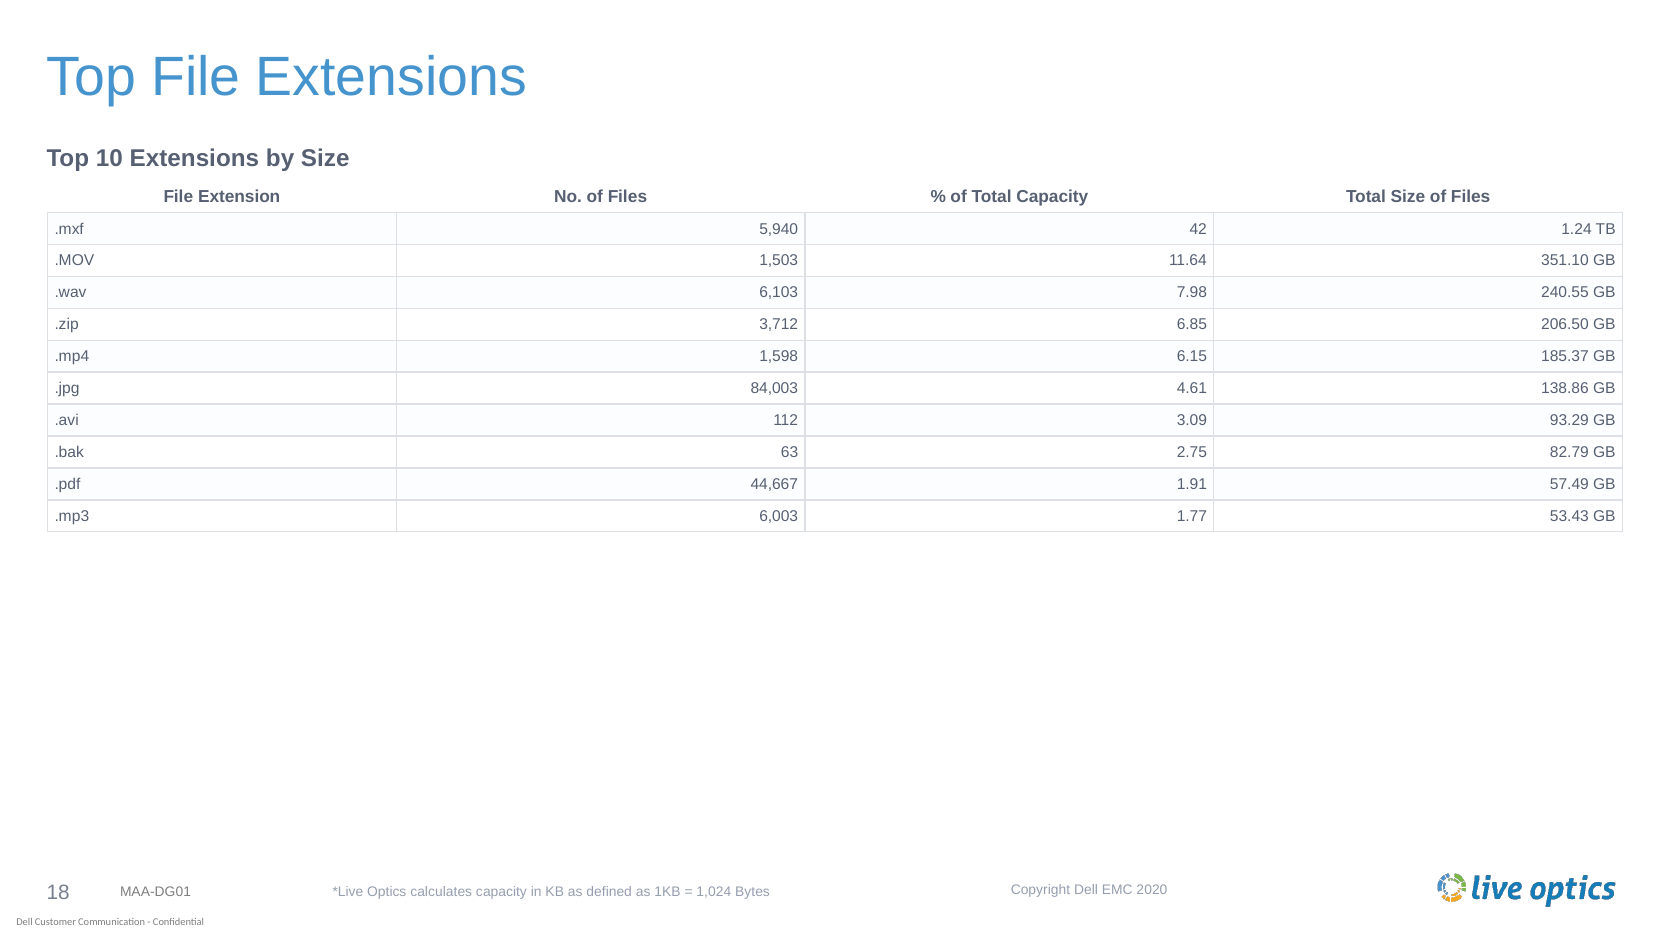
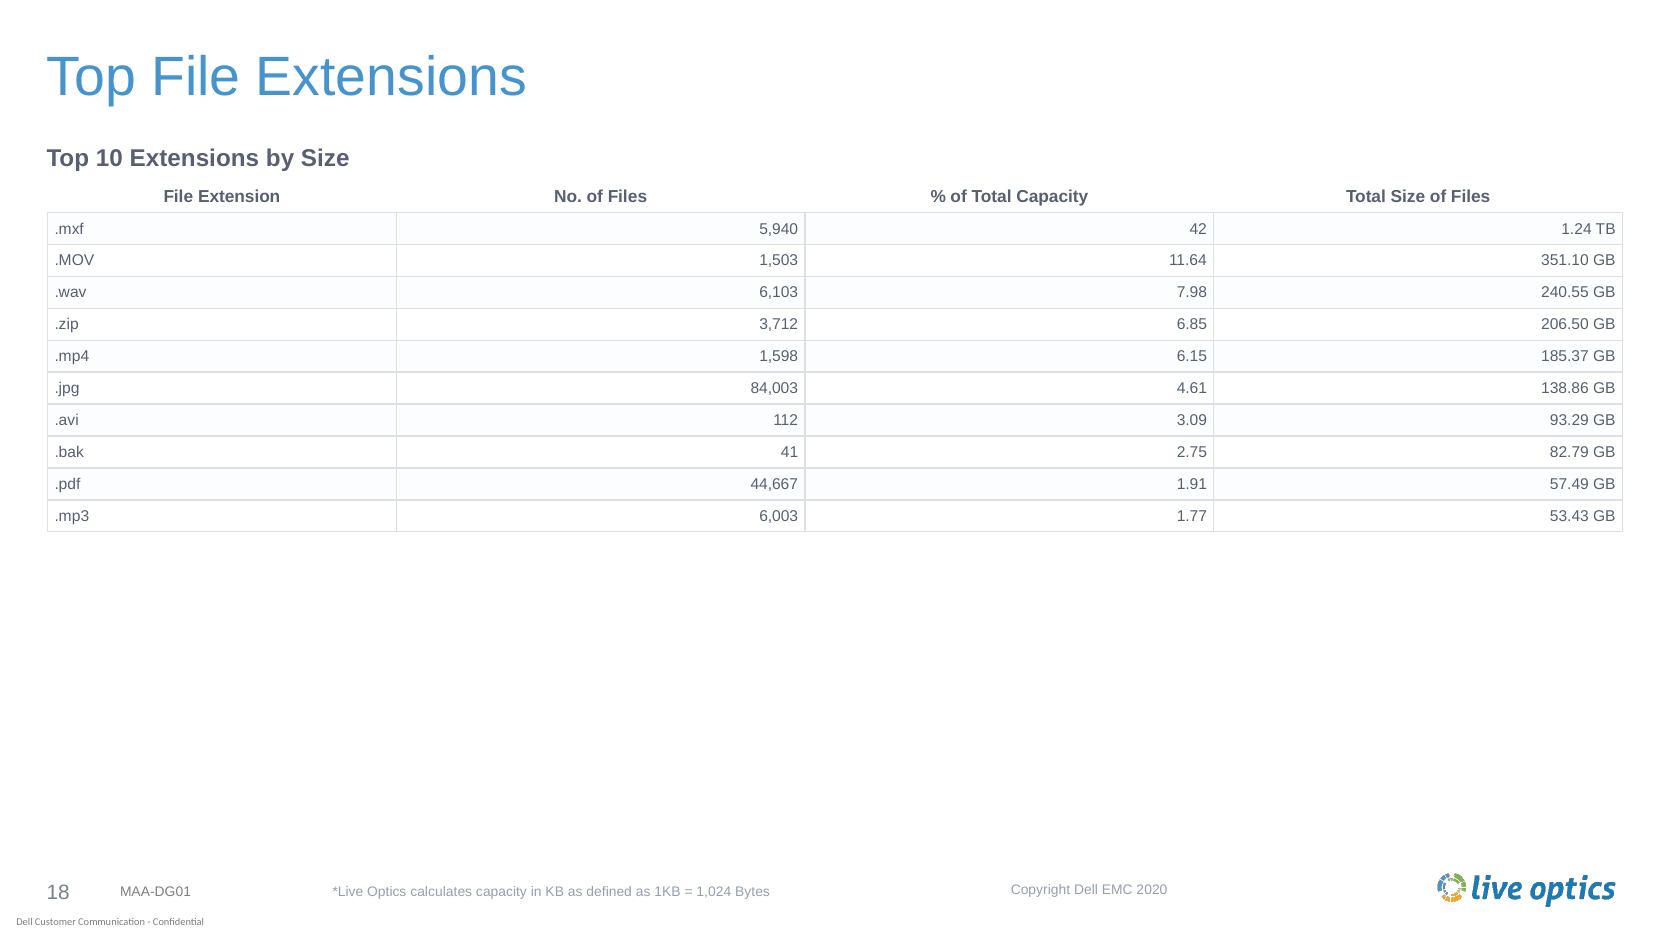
63: 63 -> 41 (790, 452)
